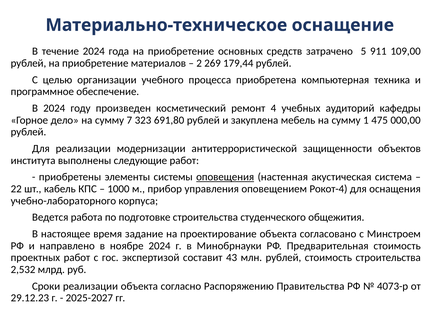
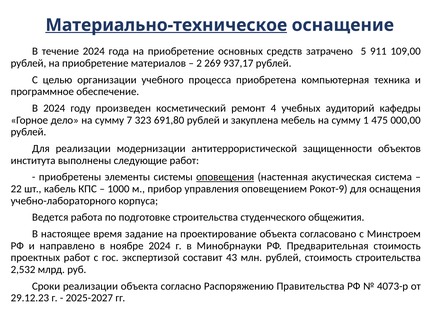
Материально-техническое underline: none -> present (166, 25)
179,44: 179,44 -> 937,17 (238, 63)
Рокот-4: Рокот-4 -> Рокот-9 (328, 189)
